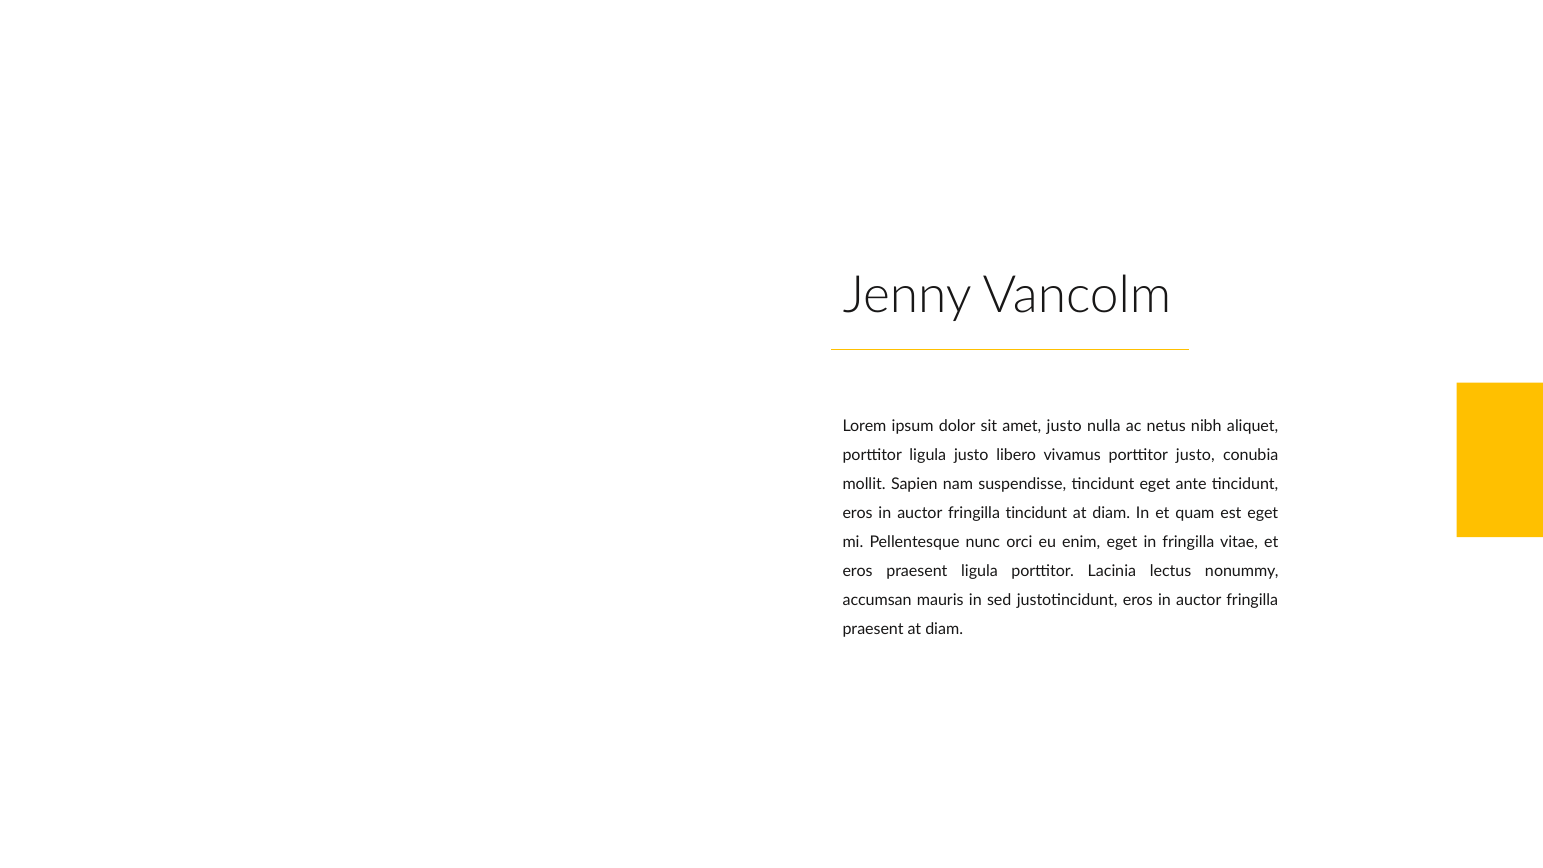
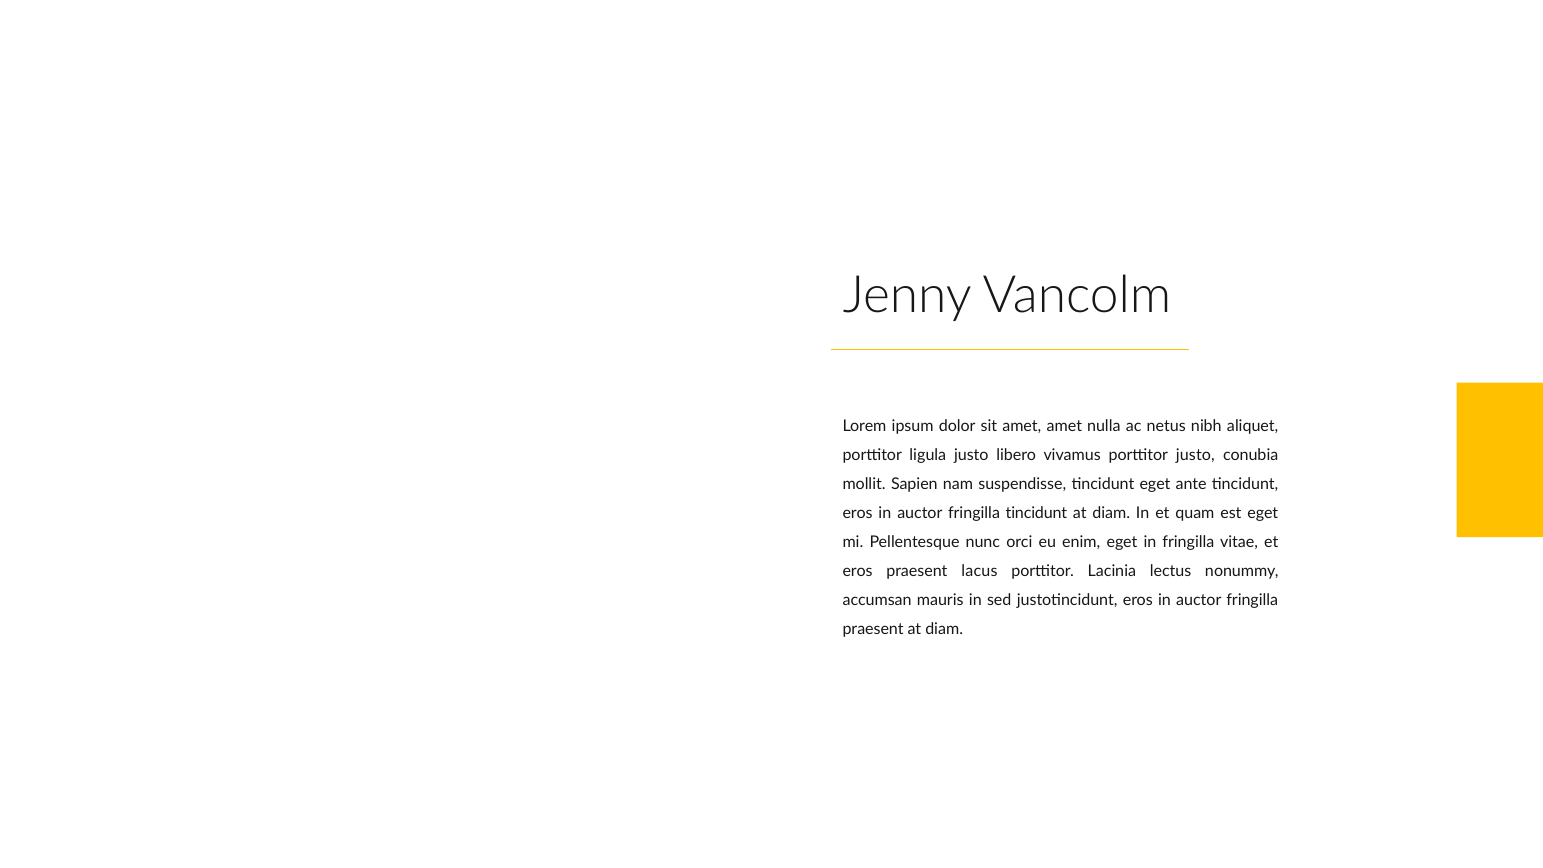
amet justo: justo -> amet (1064, 427)
praesent ligula: ligula -> lacus (979, 571)
